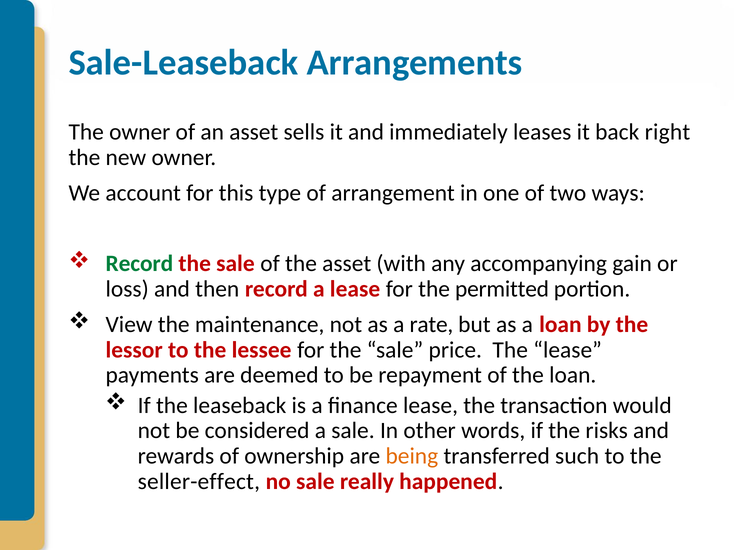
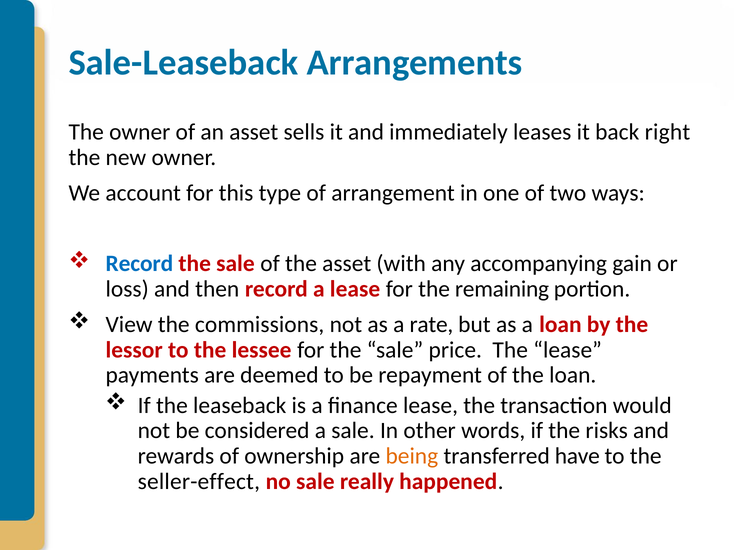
Record colour: green -> blue (139, 264)
permitted: permitted -> remaining (502, 289)
maintenance: maintenance -> commissions (260, 325)
such: such -> have (577, 456)
